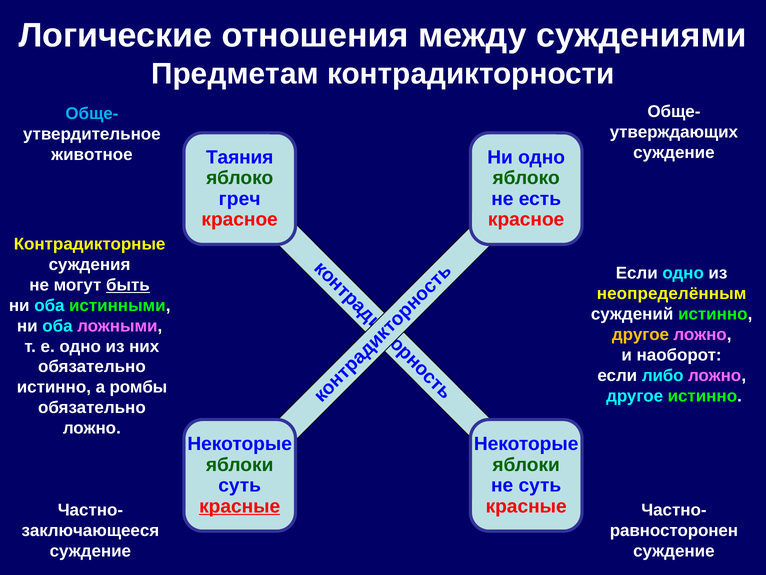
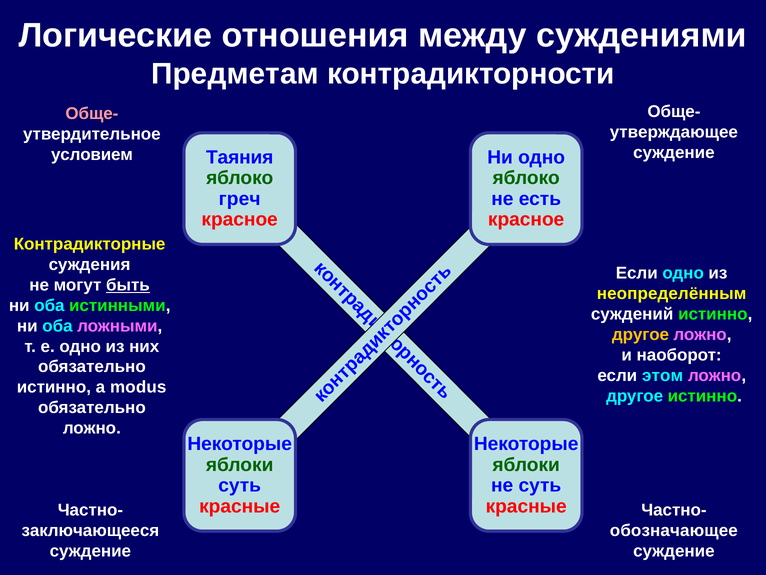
Обще- colour: light blue -> pink (92, 113)
утверждающих: утверждающих -> утверждающее (674, 132)
животное: животное -> условием (92, 154)
либо: либо -> этом (663, 375)
ромбы: ромбы -> modus (138, 387)
красные underline: present -> none (240, 506)
равносторонен: равносторонен -> обозначающее (674, 530)
